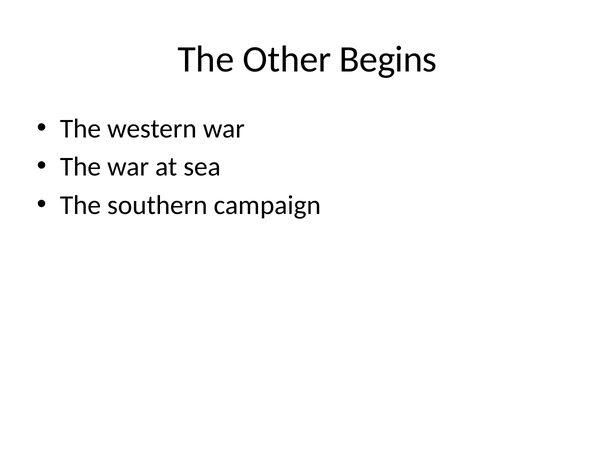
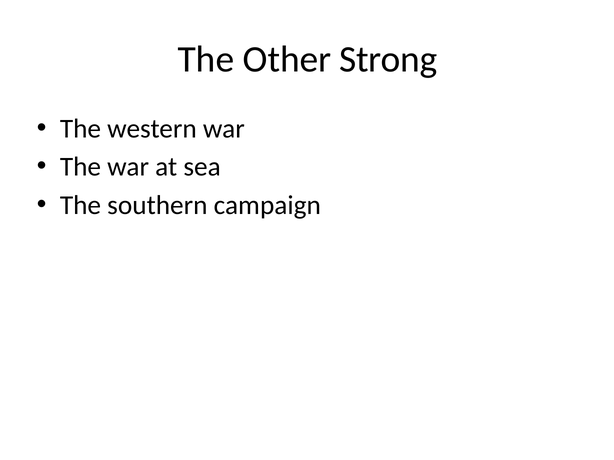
Begins: Begins -> Strong (388, 59)
